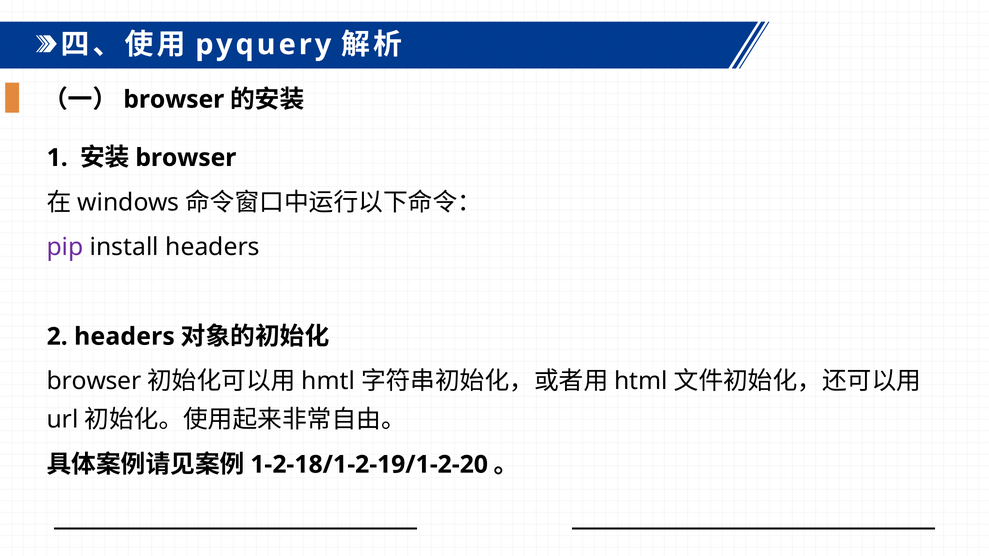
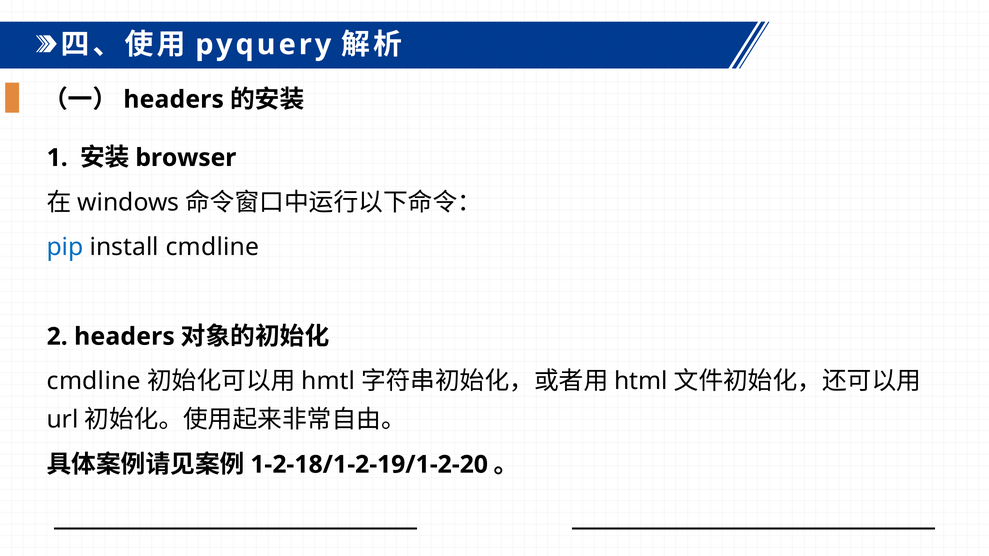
browser: browser -> headers (174, 100)
pip colour: purple -> blue (65, 247)
install headers: headers -> cmdline (212, 247)
browser: browser -> cmdline (94, 382)
